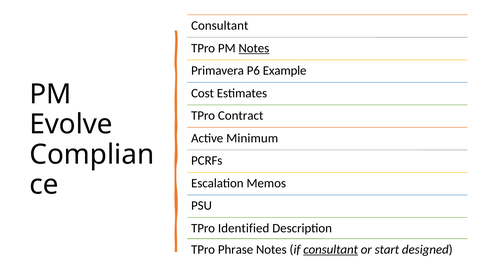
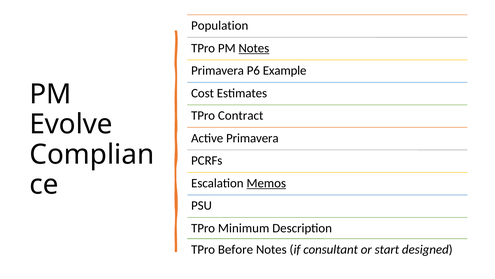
Consultant: Consultant -> Population (220, 26)
Active Minimum: Minimum -> Primavera (252, 138)
Memos underline: none -> present (266, 183)
Identified: Identified -> Minimum (244, 228)
Phrase: Phrase -> Before (236, 249)
consultant underline: present -> none (331, 249)
